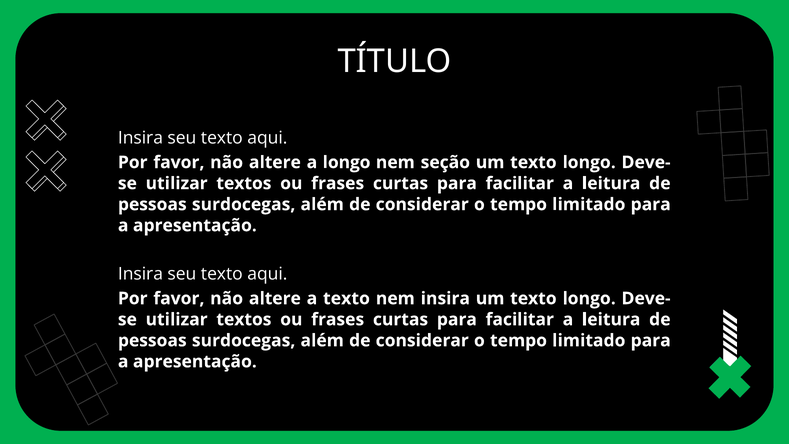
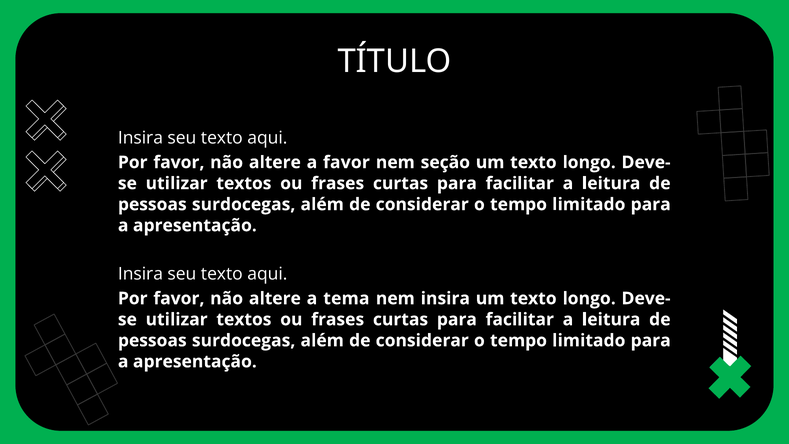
a longo: longo -> favor (346, 162)
a texto: texto -> tema (346, 298)
